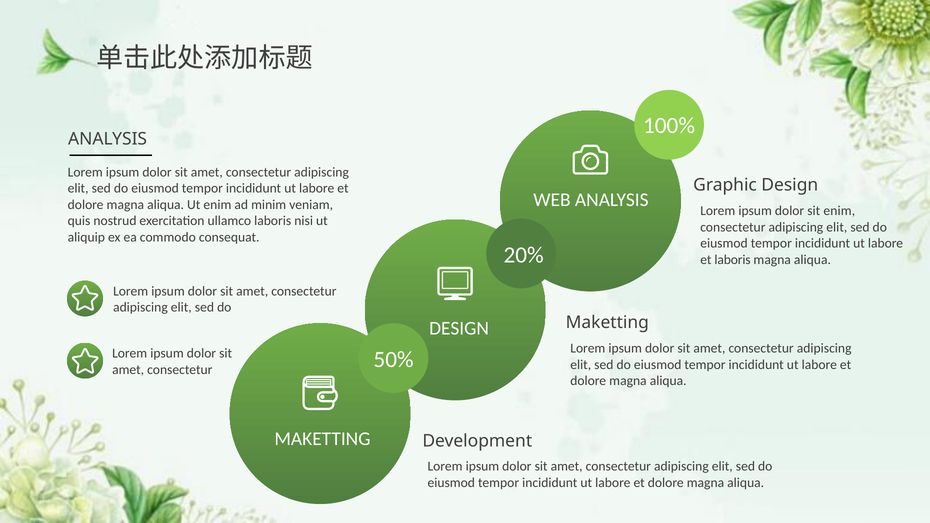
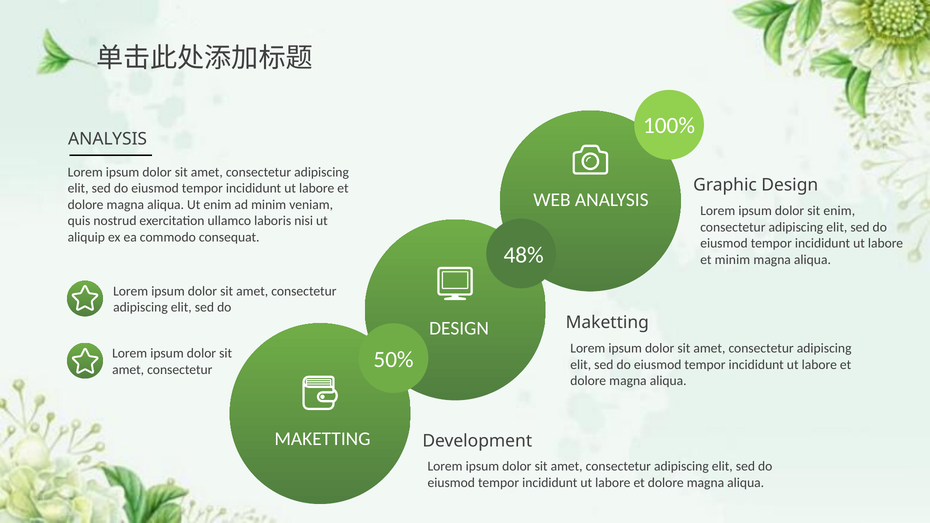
20%: 20% -> 48% (524, 255)
et laboris: laboris -> minim (732, 260)
